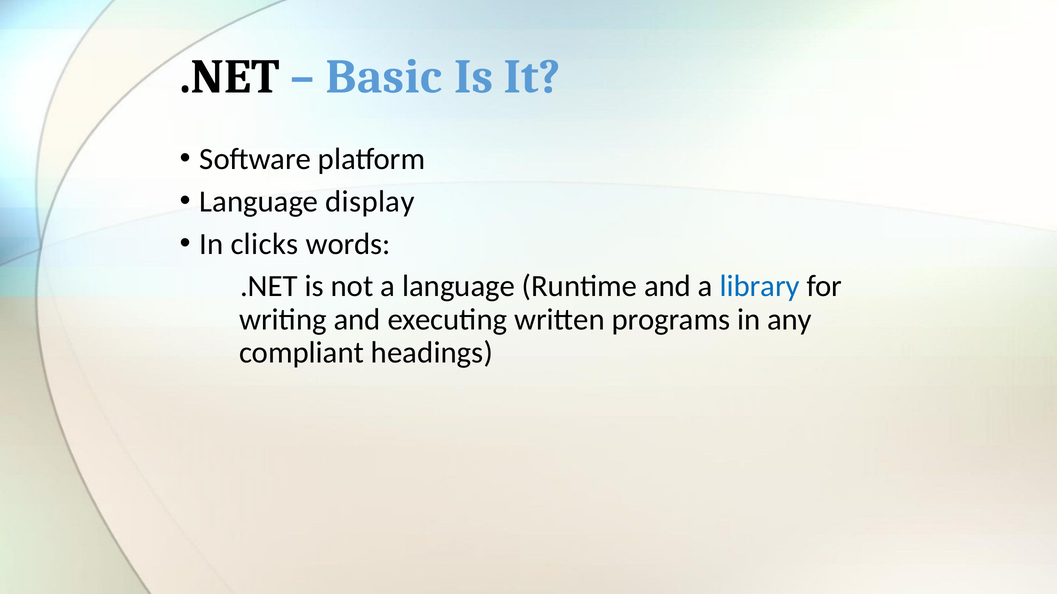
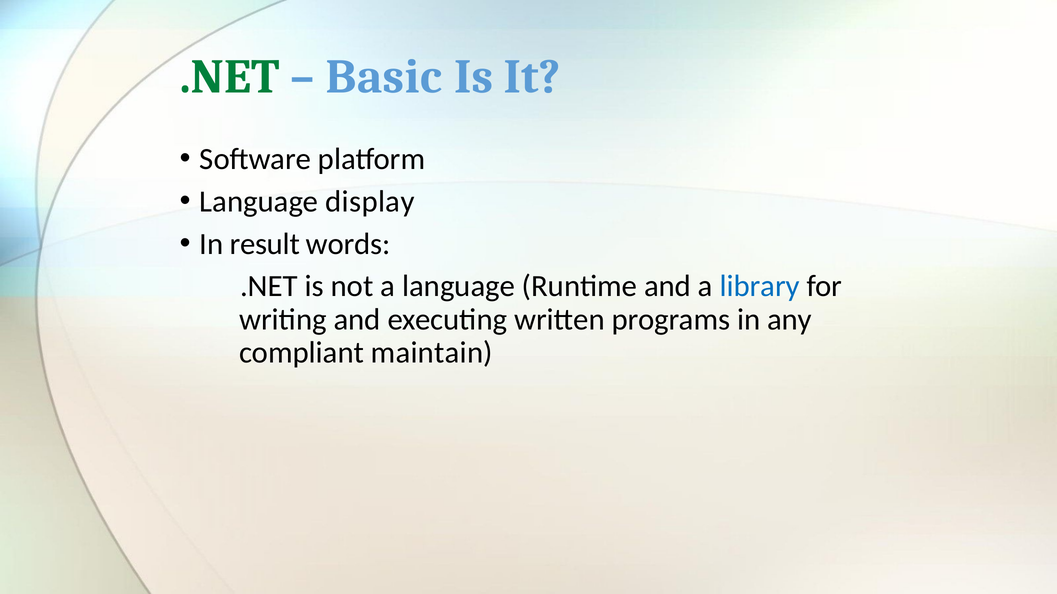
.NET colour: black -> green (230, 77)
clicks: clicks -> result (265, 244)
headings: headings -> maintain (432, 353)
